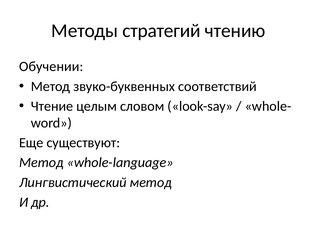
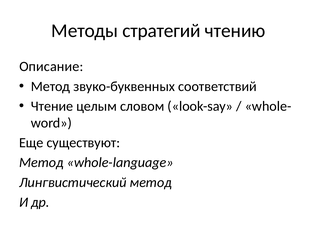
Обучении: Обучении -> Описание (51, 67)
